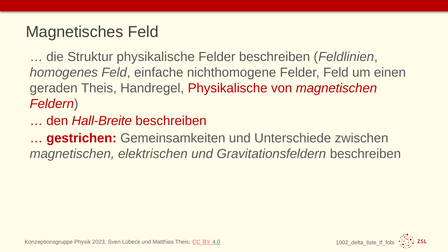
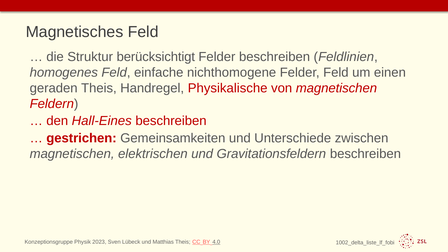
Struktur physikalische: physikalische -> berücksichtigt (156, 57)
Hall-Breite: Hall-Breite -> Hall-Eines (102, 121)
